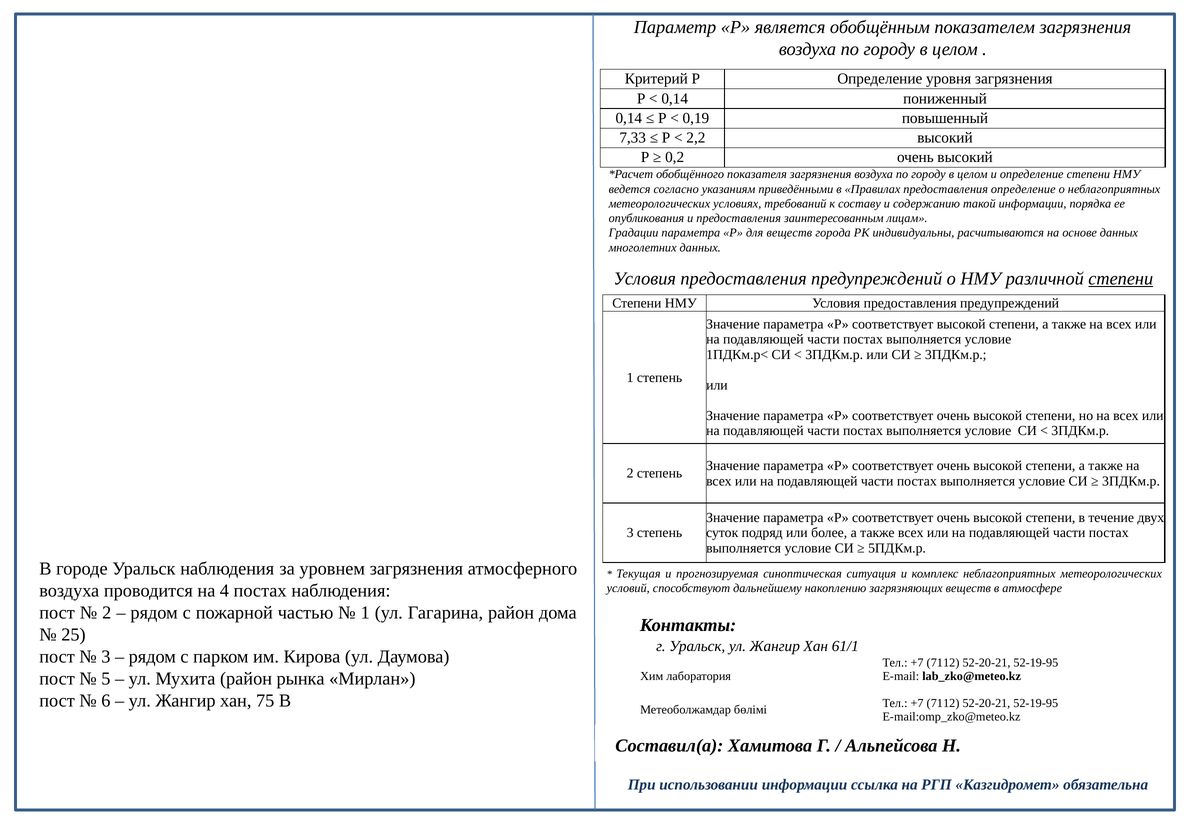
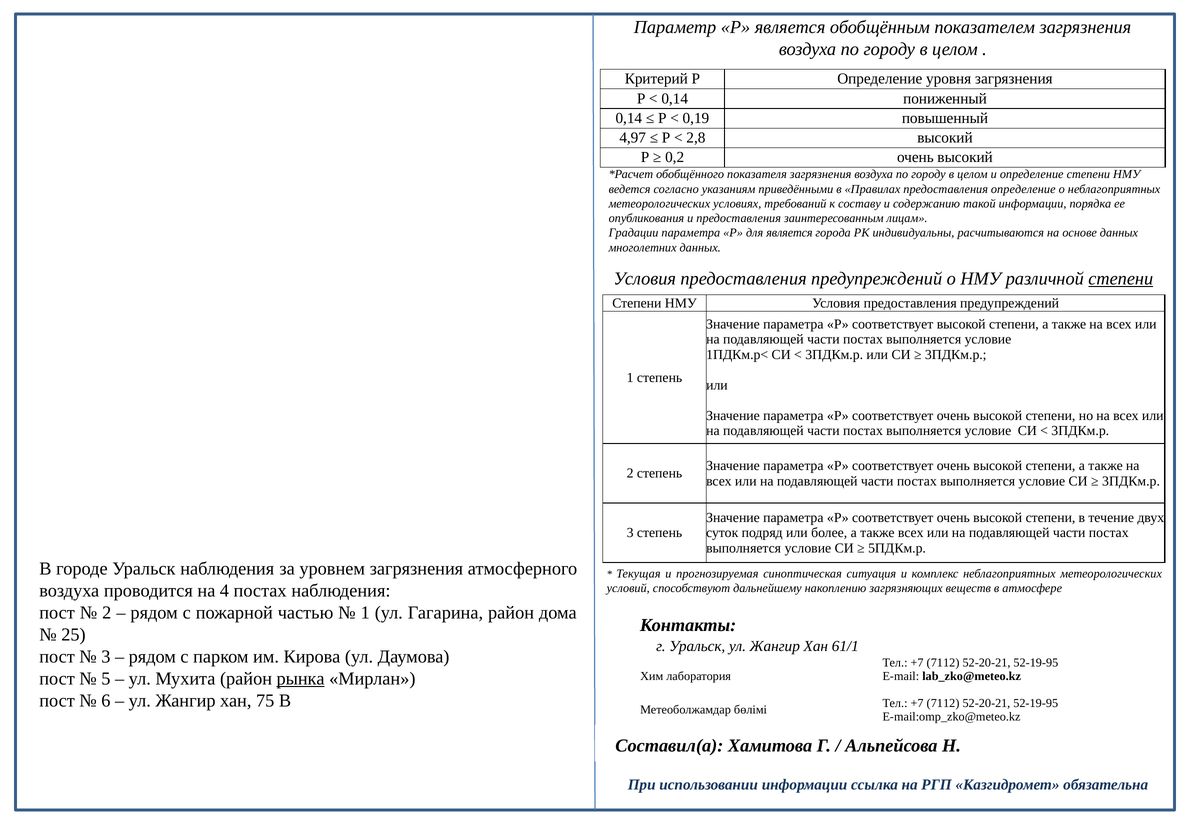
7,33: 7,33 -> 4,97 (633, 138)
2,2: 2,2 -> 2,8 (696, 138)
для веществ: веществ -> является (789, 233)
рынка underline: none -> present (301, 679)
